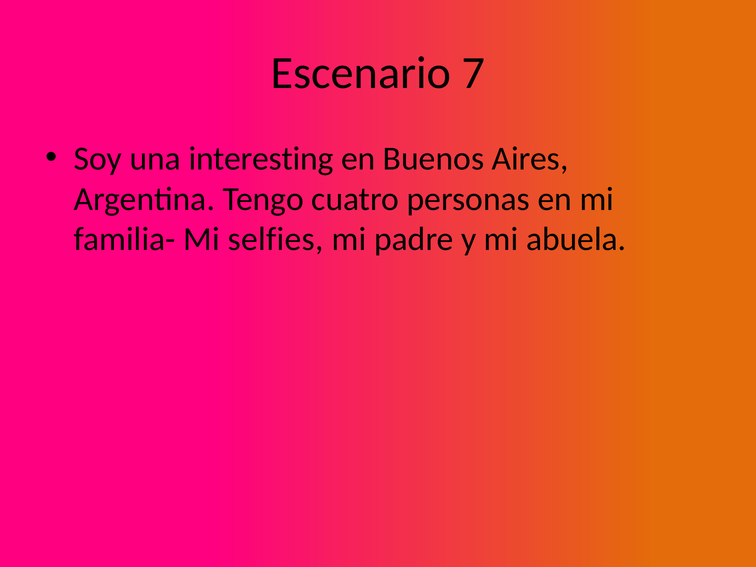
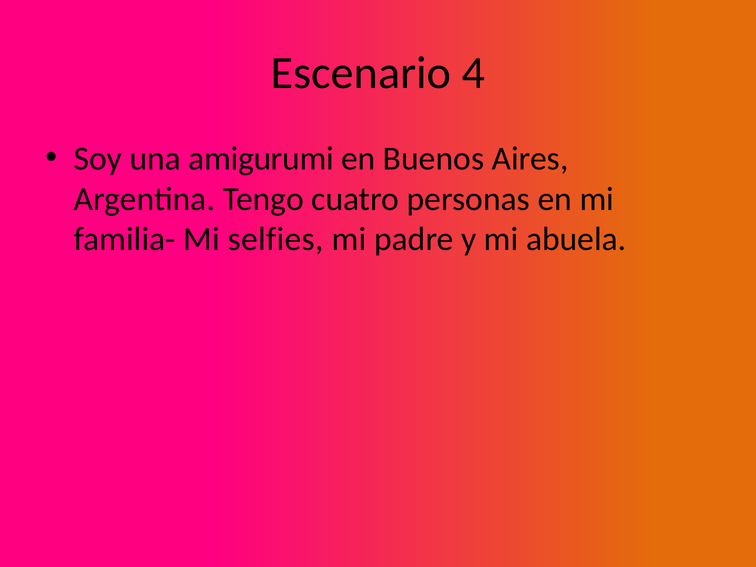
7: 7 -> 4 (473, 73)
interesting: interesting -> amigurumi (261, 159)
